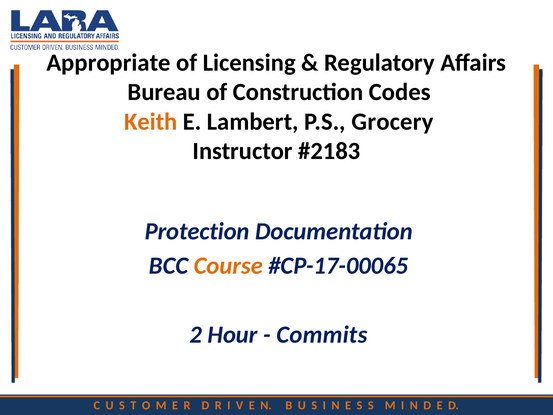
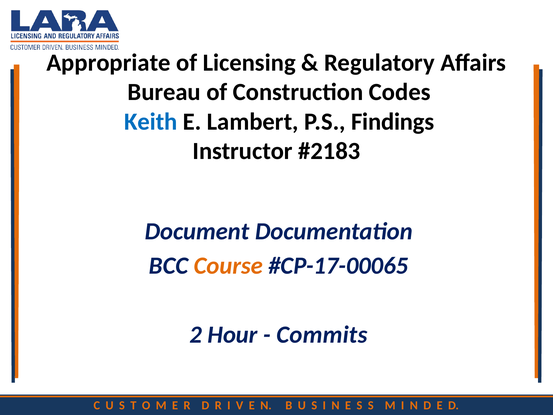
Keith colour: orange -> blue (151, 122)
Grocery: Grocery -> Findings (393, 122)
Protection: Protection -> Document (197, 231)
